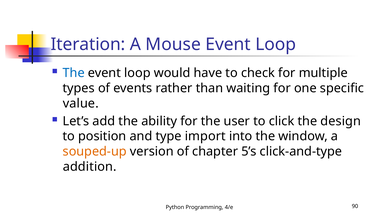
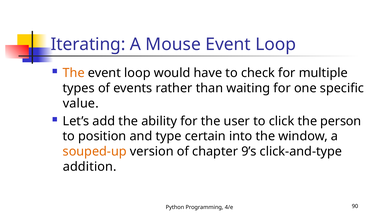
Iteration: Iteration -> Iterating (88, 44)
The colour: blue -> orange (74, 73)
design: design -> person (341, 121)
import: import -> certain (205, 136)
5’s: 5’s -> 9’s (249, 151)
